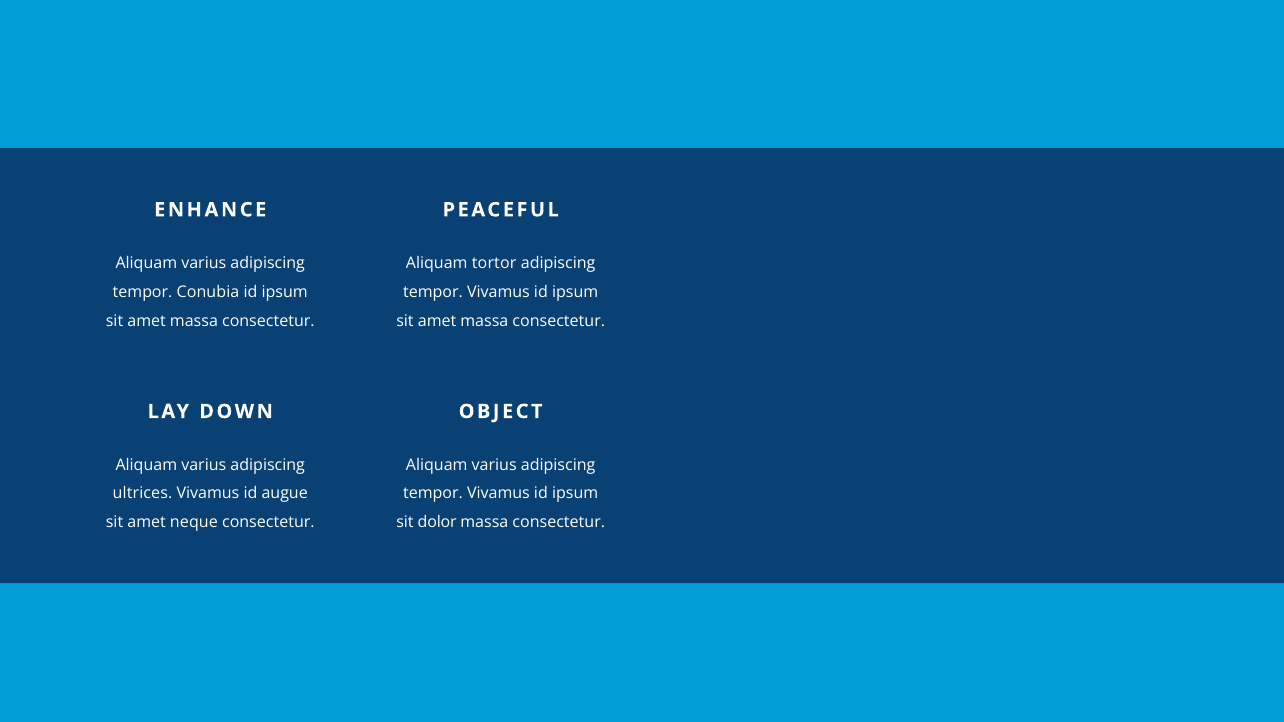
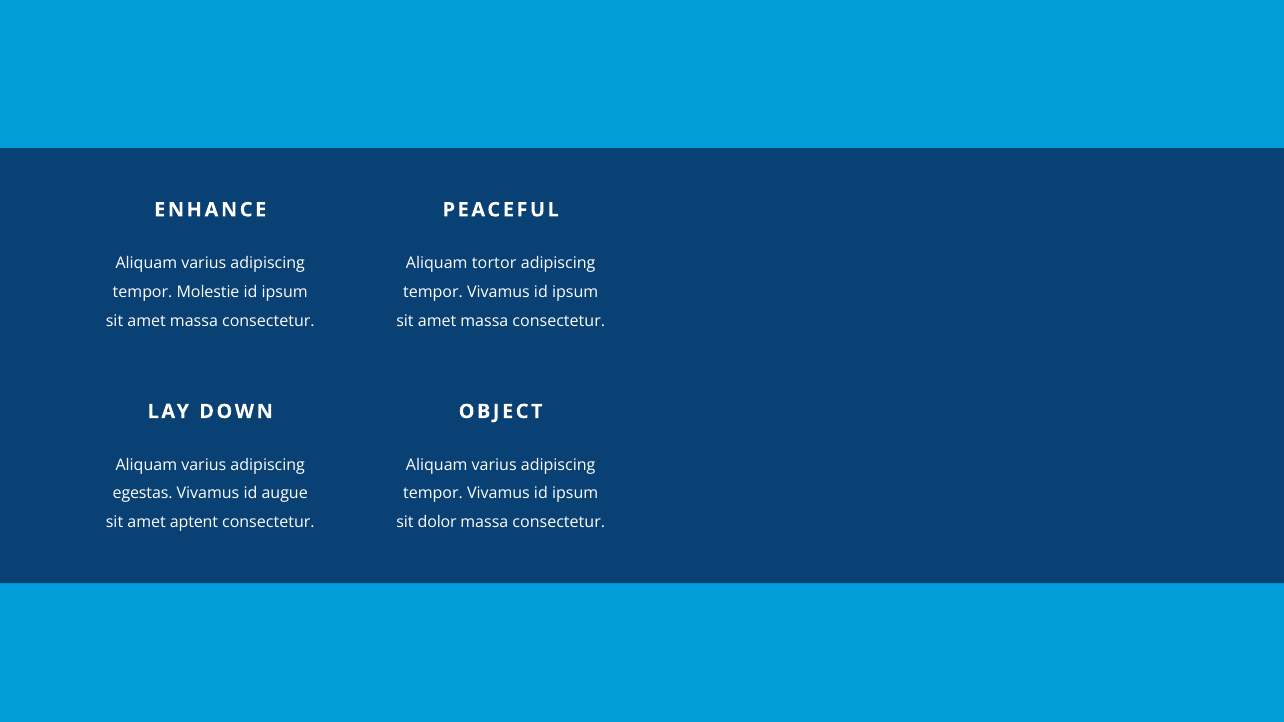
Conubia: Conubia -> Molestie (208, 292)
ultrices: ultrices -> egestas (143, 494)
neque: neque -> aptent (194, 523)
